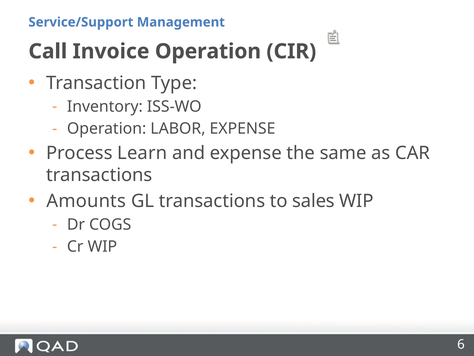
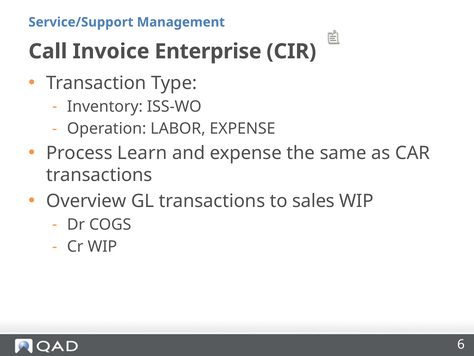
Invoice Operation: Operation -> Enterprise (208, 51)
Amounts: Amounts -> Overview (86, 201)
